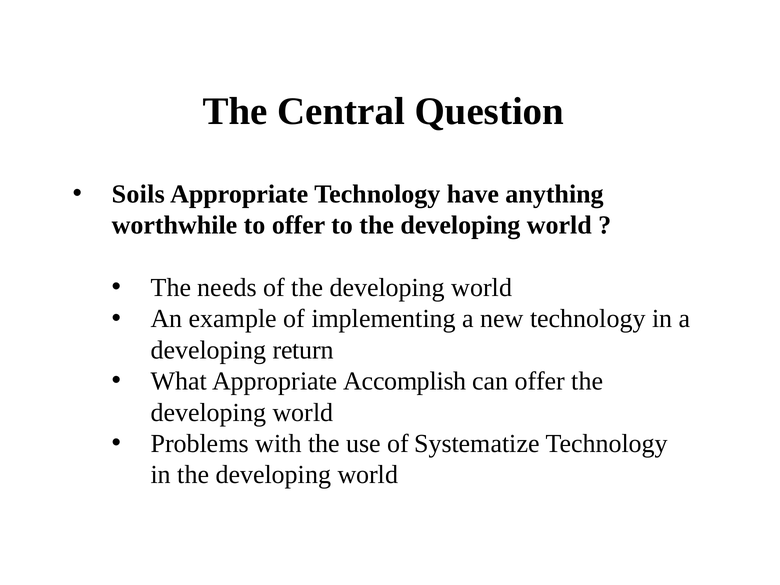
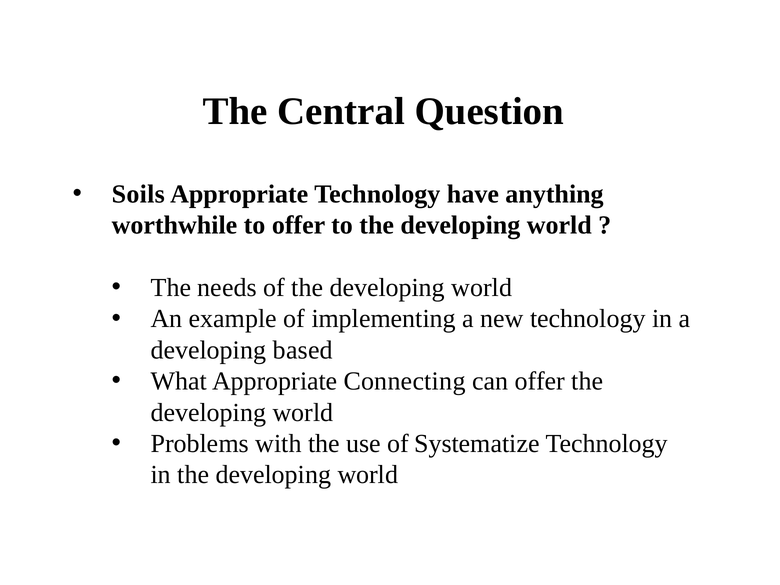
return: return -> based (303, 350)
Accomplish: Accomplish -> Connecting (405, 381)
